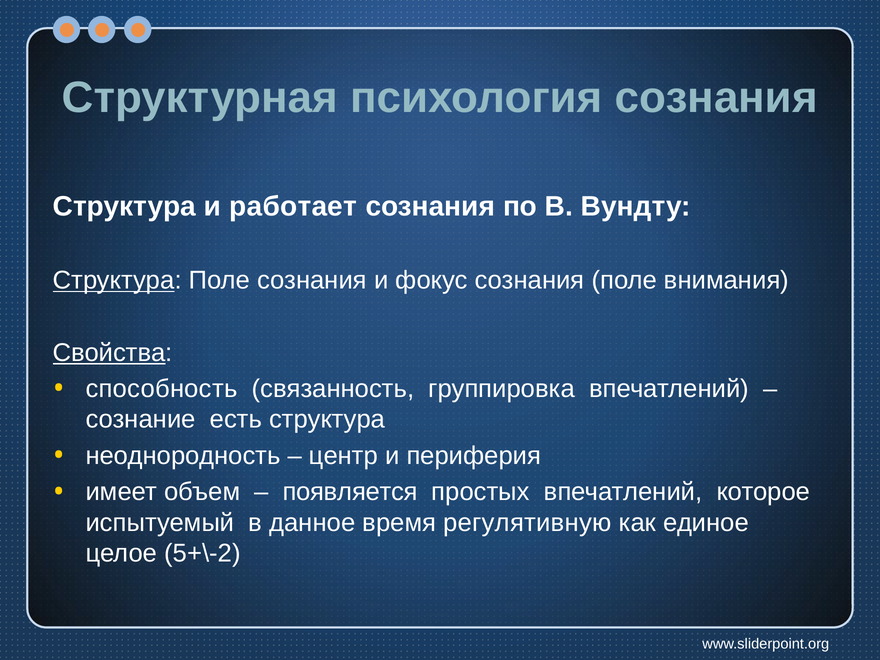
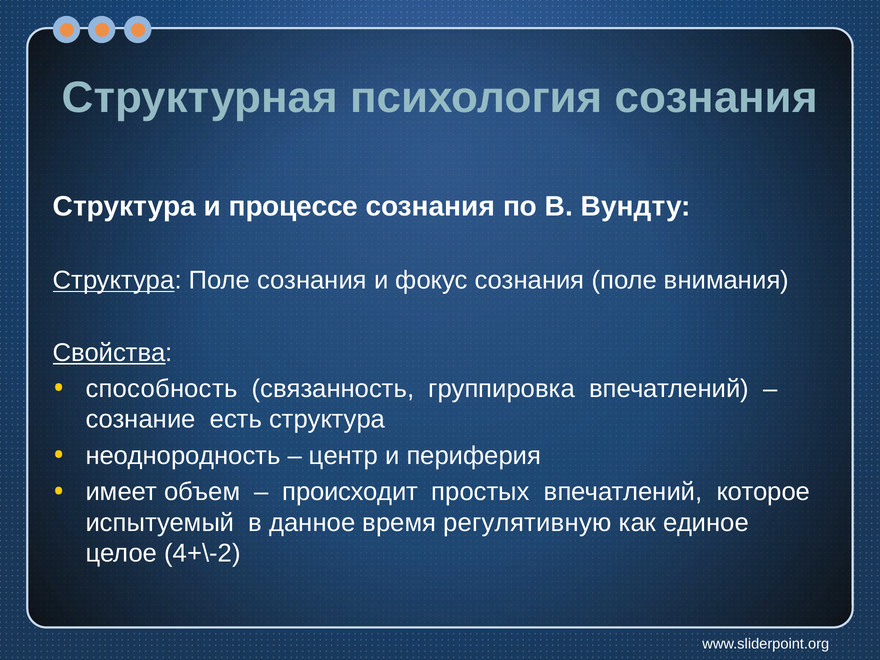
работает: работает -> процессе (293, 207)
появляется: появляется -> происходит (350, 492)
5+\-2: 5+\-2 -> 4+\-2 (202, 553)
